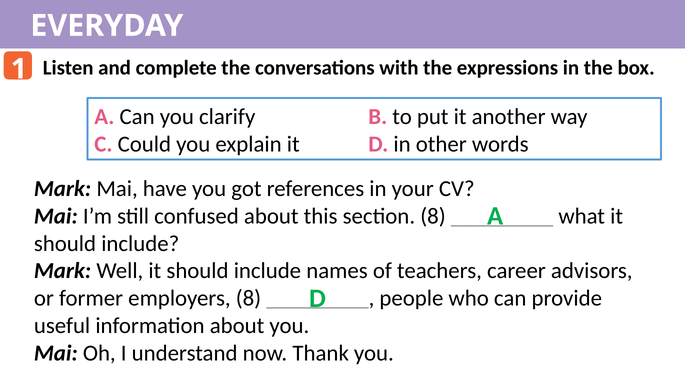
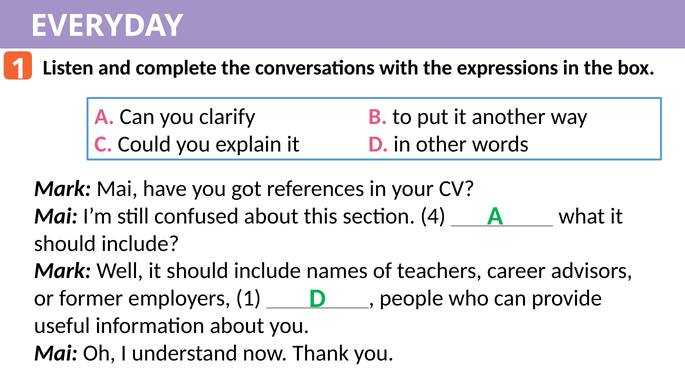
section 8: 8 -> 4 (433, 216)
employers 8: 8 -> 1 (248, 299)
